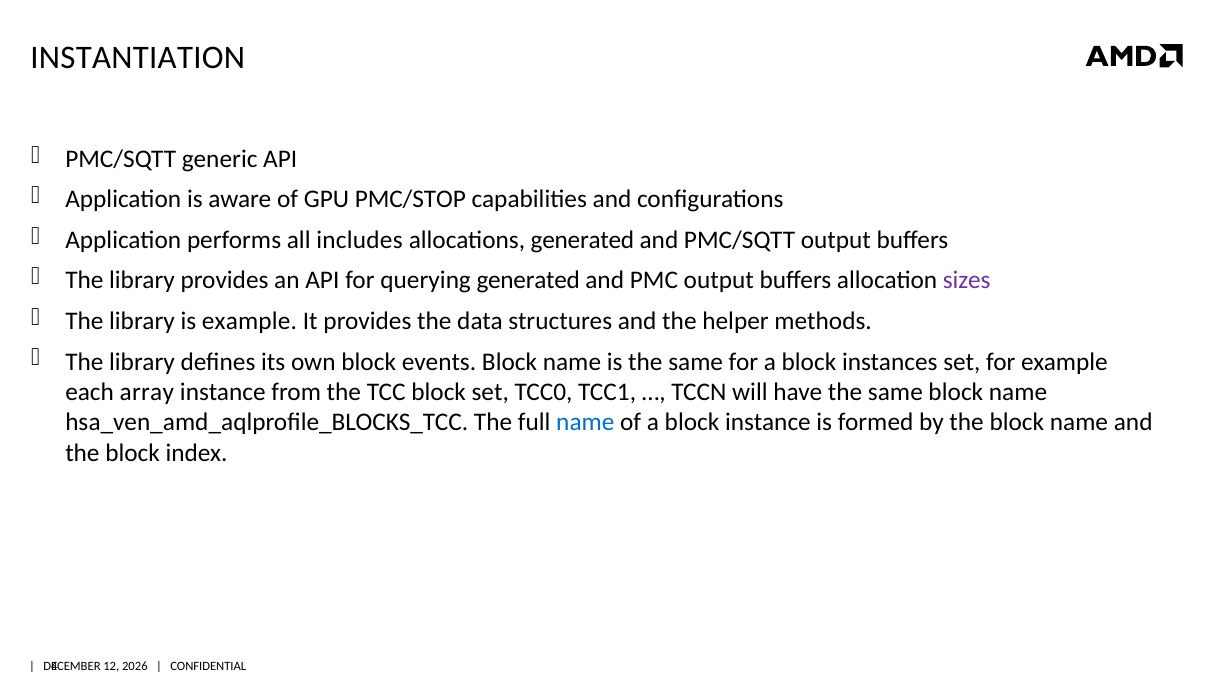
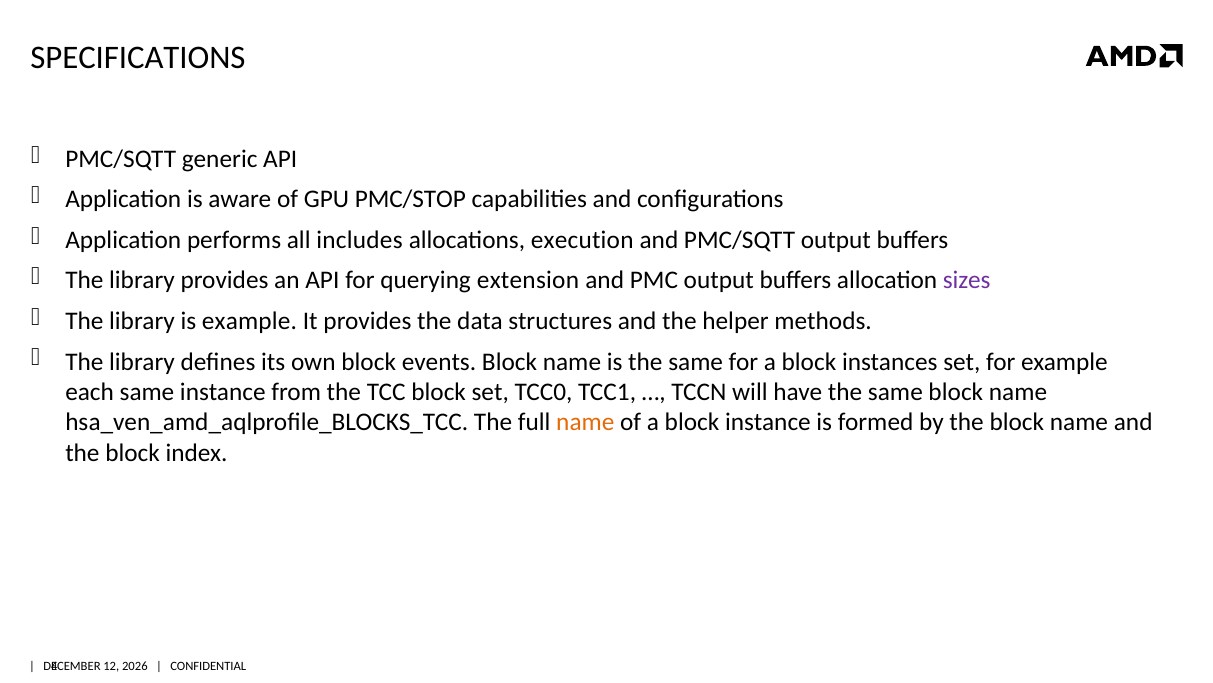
INSTANTIATION: INSTANTIATION -> SPECIFICATIONS (138, 57)
allocations generated: generated -> execution (582, 240)
querying generated: generated -> extension (528, 280)
each array: array -> same (147, 392)
name colour: blue -> orange (585, 422)
